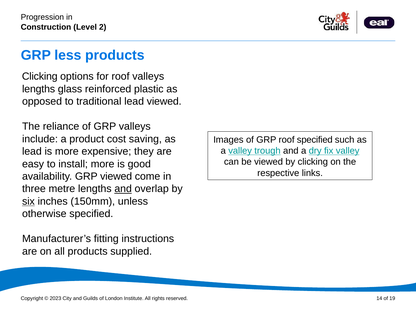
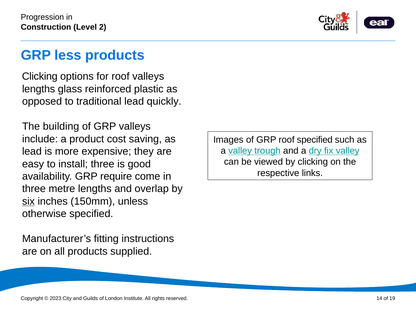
lead viewed: viewed -> quickly (164, 102)
reliance: reliance -> building (61, 126)
install more: more -> three (103, 164)
GRP viewed: viewed -> require (116, 176)
and underline: present -> none (123, 189)
